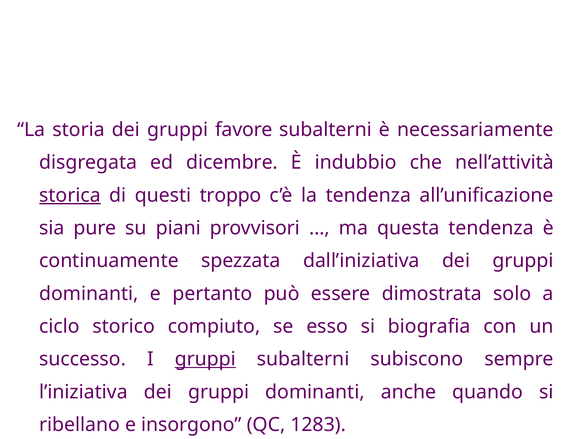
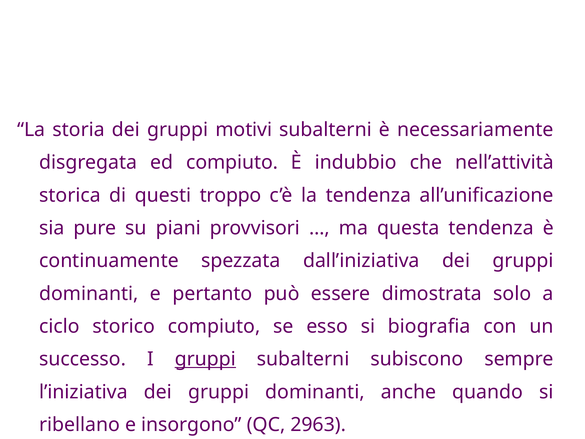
favore: favore -> motivi (244, 130)
ed dicembre: dicembre -> compiuto (232, 162)
storica underline: present -> none (70, 195)
1283: 1283 -> 2963 (318, 424)
